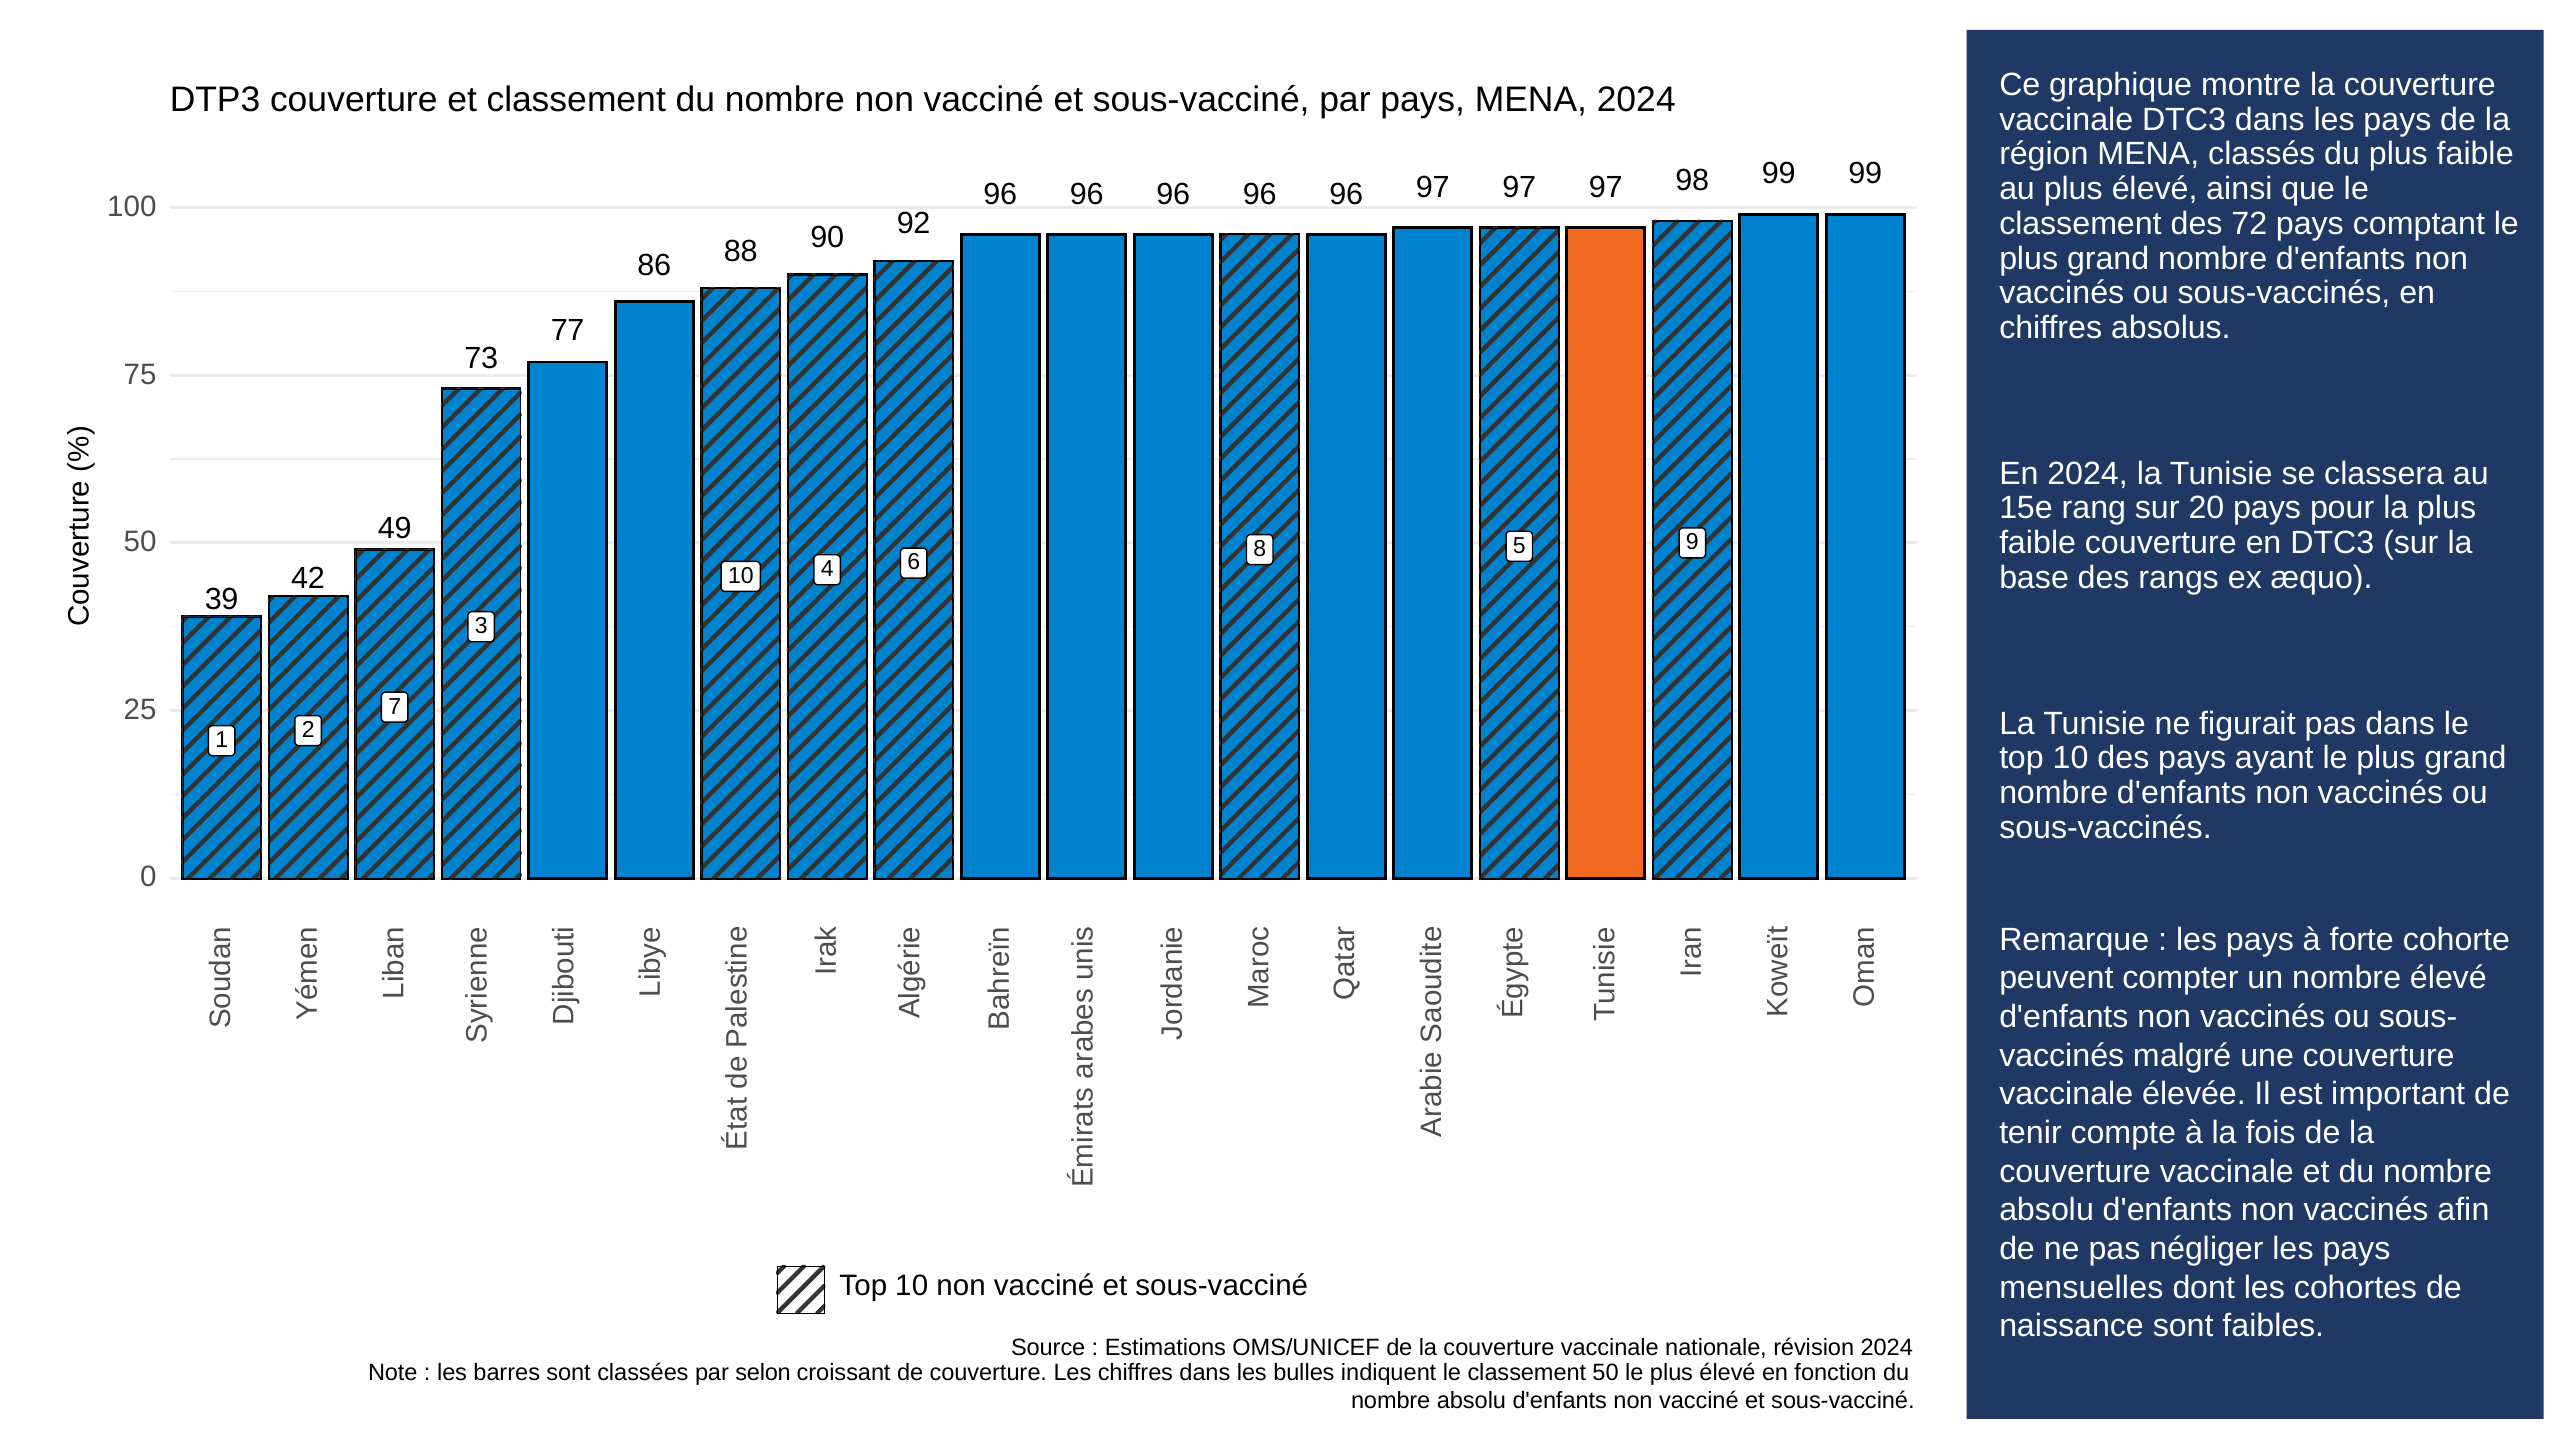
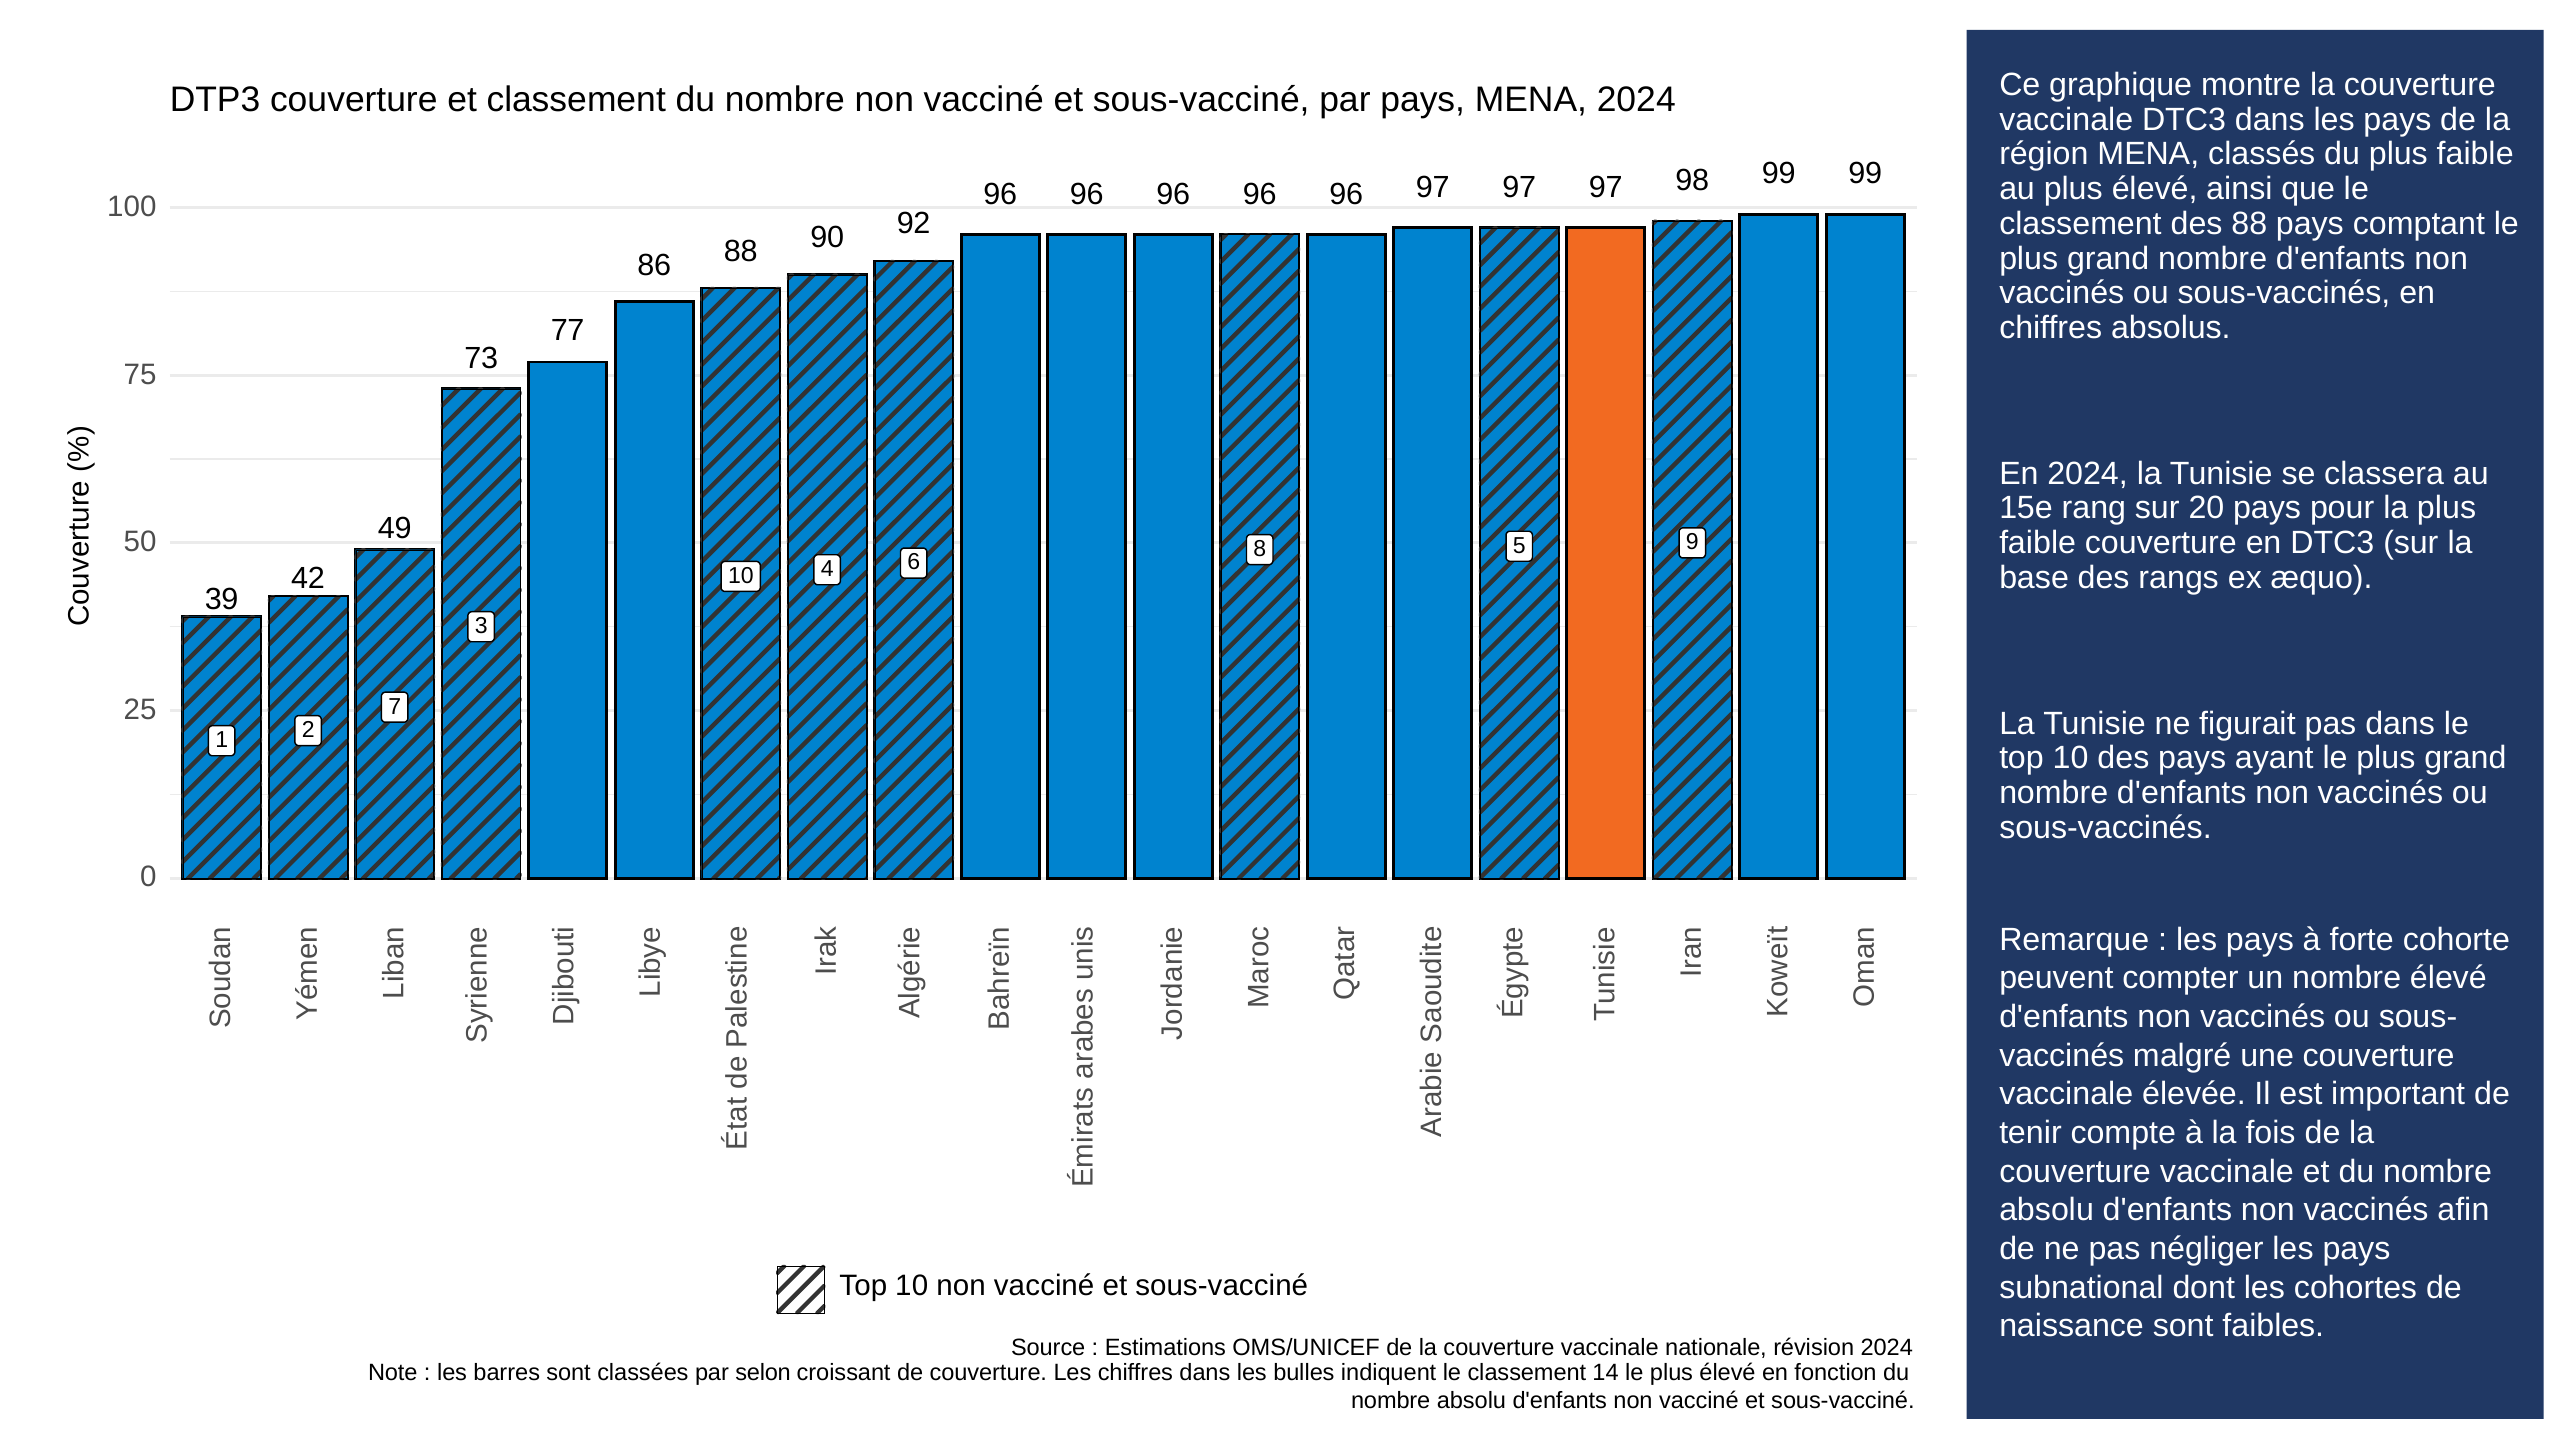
des 72: 72 -> 88 (2249, 224)
mensuelles: mensuelles -> subnational (2081, 1287)
classement 50: 50 -> 14 (1606, 1373)
